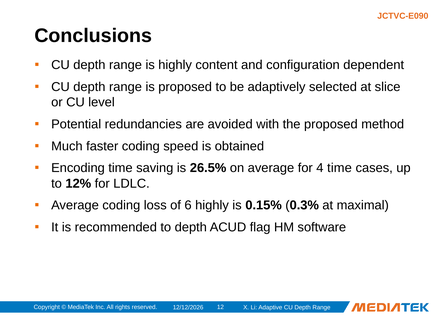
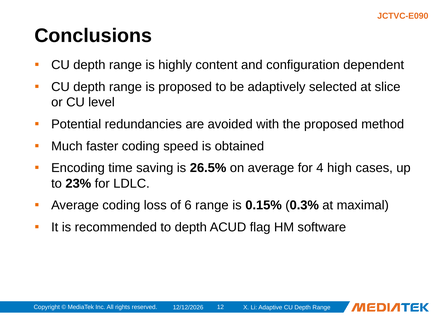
4 time: time -> high (339, 168)
12%: 12% -> 23% (78, 183)
6 highly: highly -> range (212, 205)
